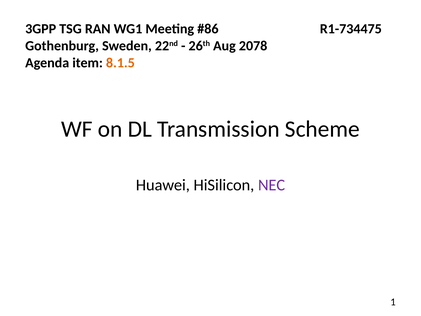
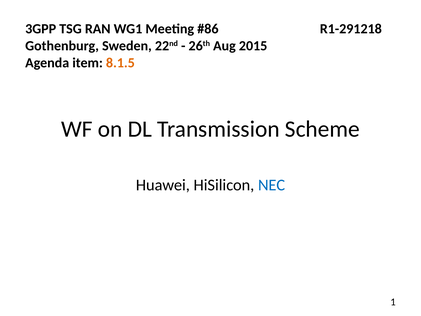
R1-734475: R1-734475 -> R1-291218 (351, 29)
2078: 2078 -> 2015 (253, 46)
NEC colour: purple -> blue (272, 185)
